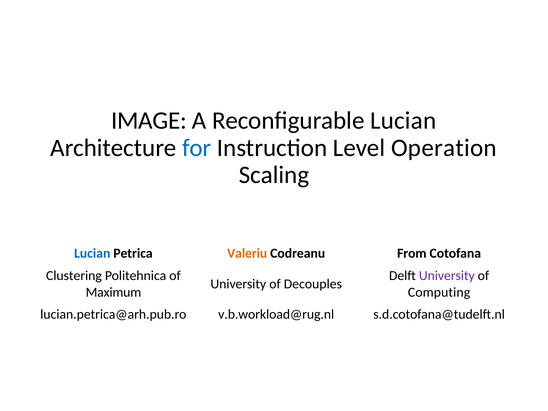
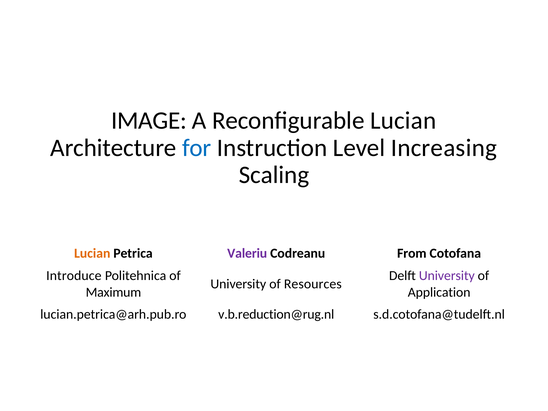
Operation: Operation -> Increasing (444, 148)
Lucian colour: blue -> orange (92, 253)
Valeriu colour: orange -> purple (247, 253)
Clustering: Clustering -> Introduce (74, 276)
Decouples: Decouples -> Resources (313, 284)
Computing: Computing -> Application (439, 292)
v.b.workload@rug.nl: v.b.workload@rug.nl -> v.b.reduction@rug.nl (276, 314)
